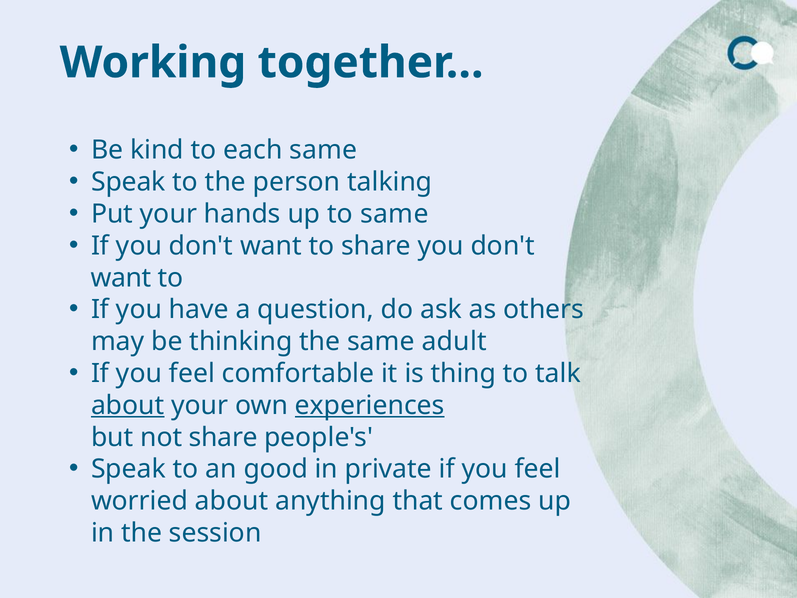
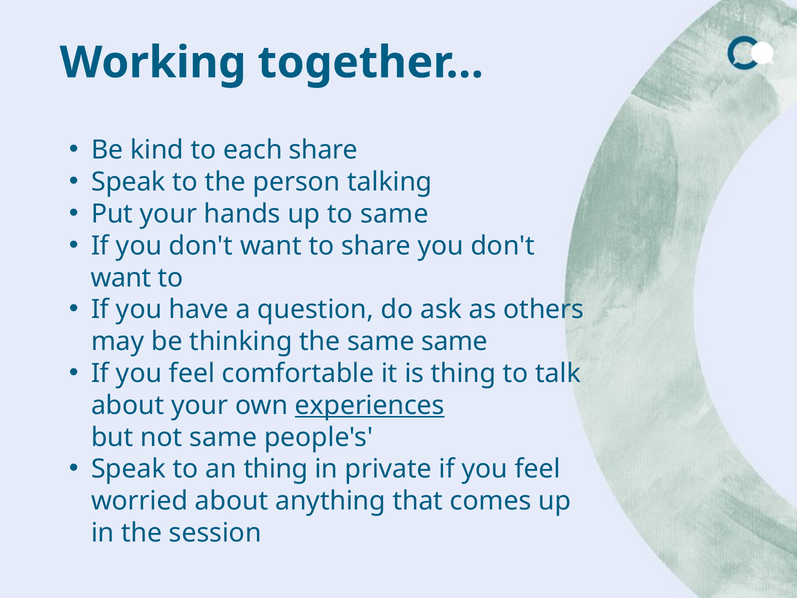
each same: same -> share (323, 150)
same adult: adult -> same (454, 341)
about underline: present -> none (128, 405)
not share: share -> same (223, 437)
an good: good -> thing (276, 469)
